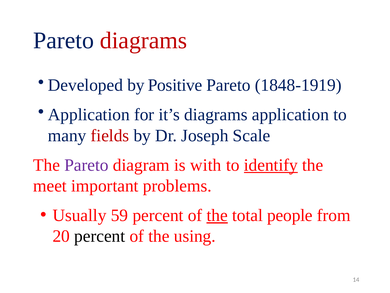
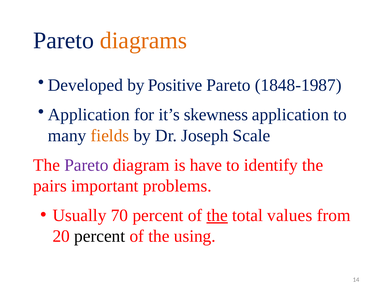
diagrams colour: red -> orange (144, 40)
1848-1919: 1848-1919 -> 1848-1987 (298, 85)
it’s diagrams: diagrams -> skewness (216, 115)
fields colour: red -> orange (110, 135)
with: with -> have (206, 165)
identify underline: present -> none (271, 165)
meet: meet -> pairs (50, 186)
59: 59 -> 70 (119, 215)
people: people -> values (290, 215)
